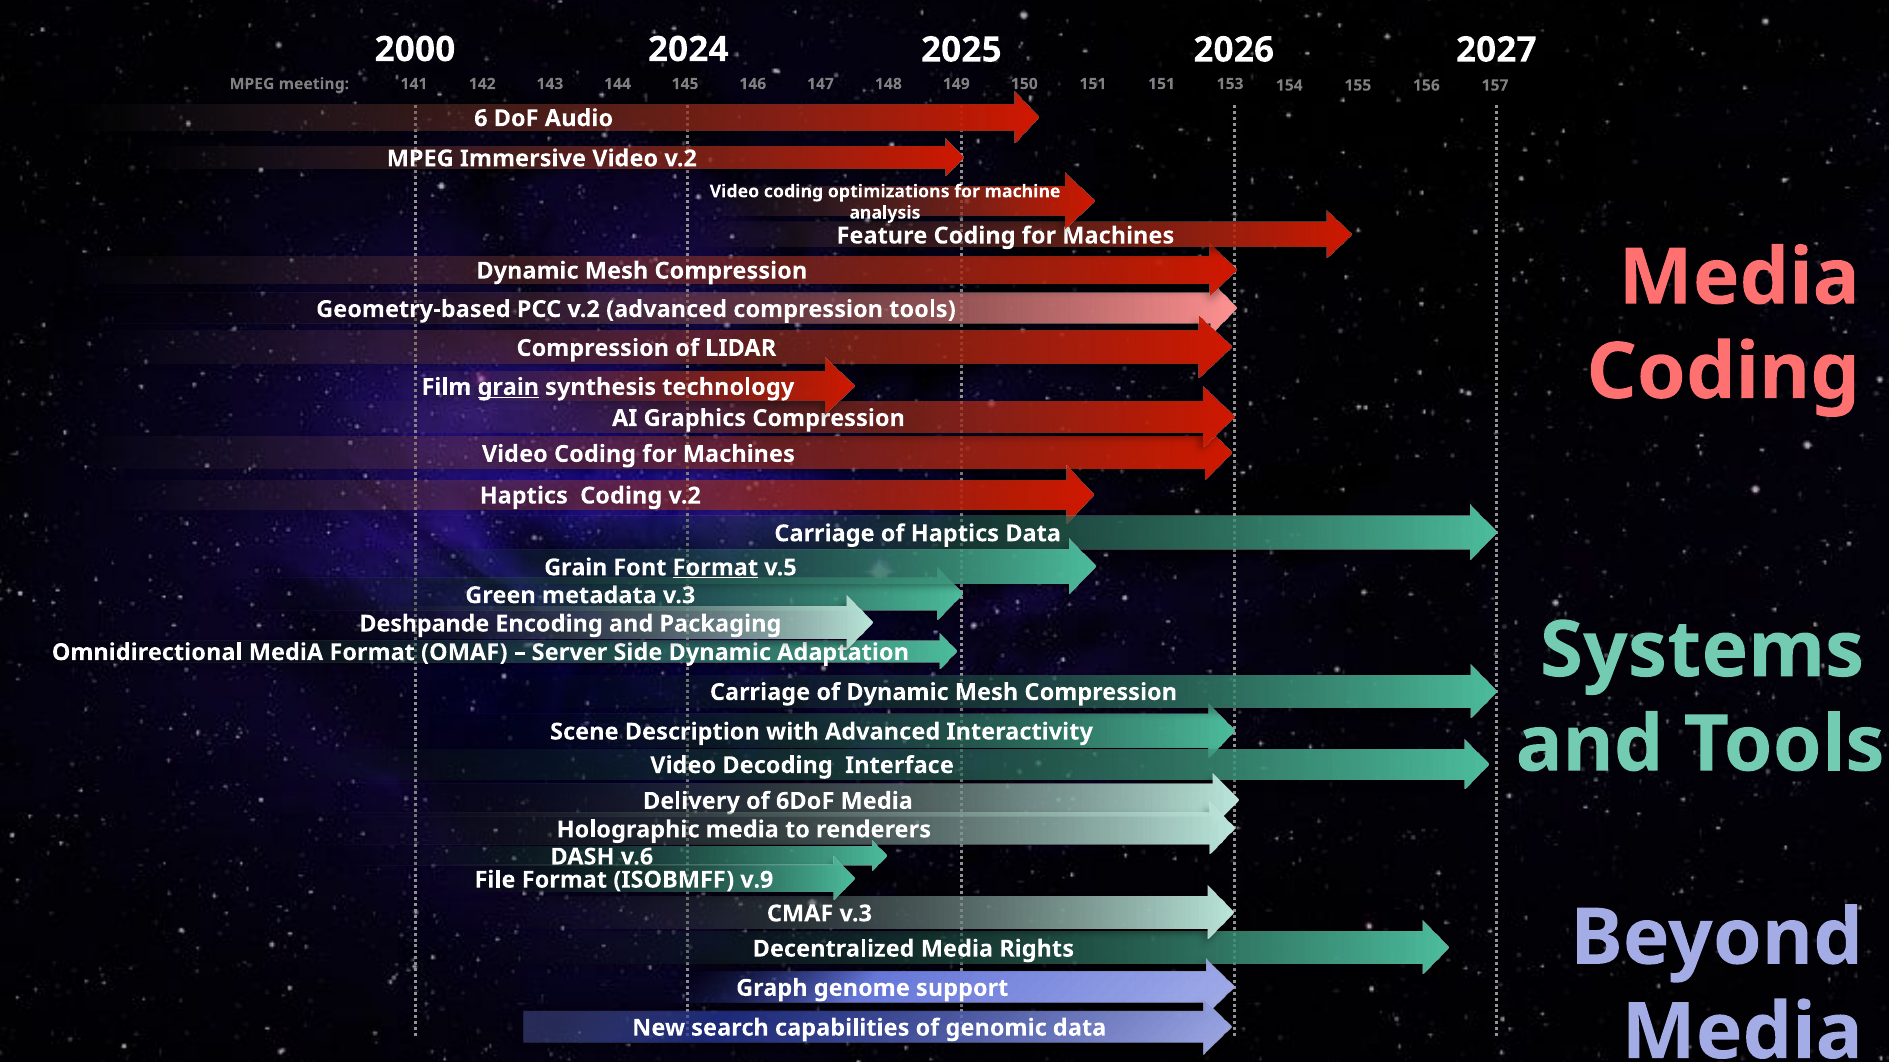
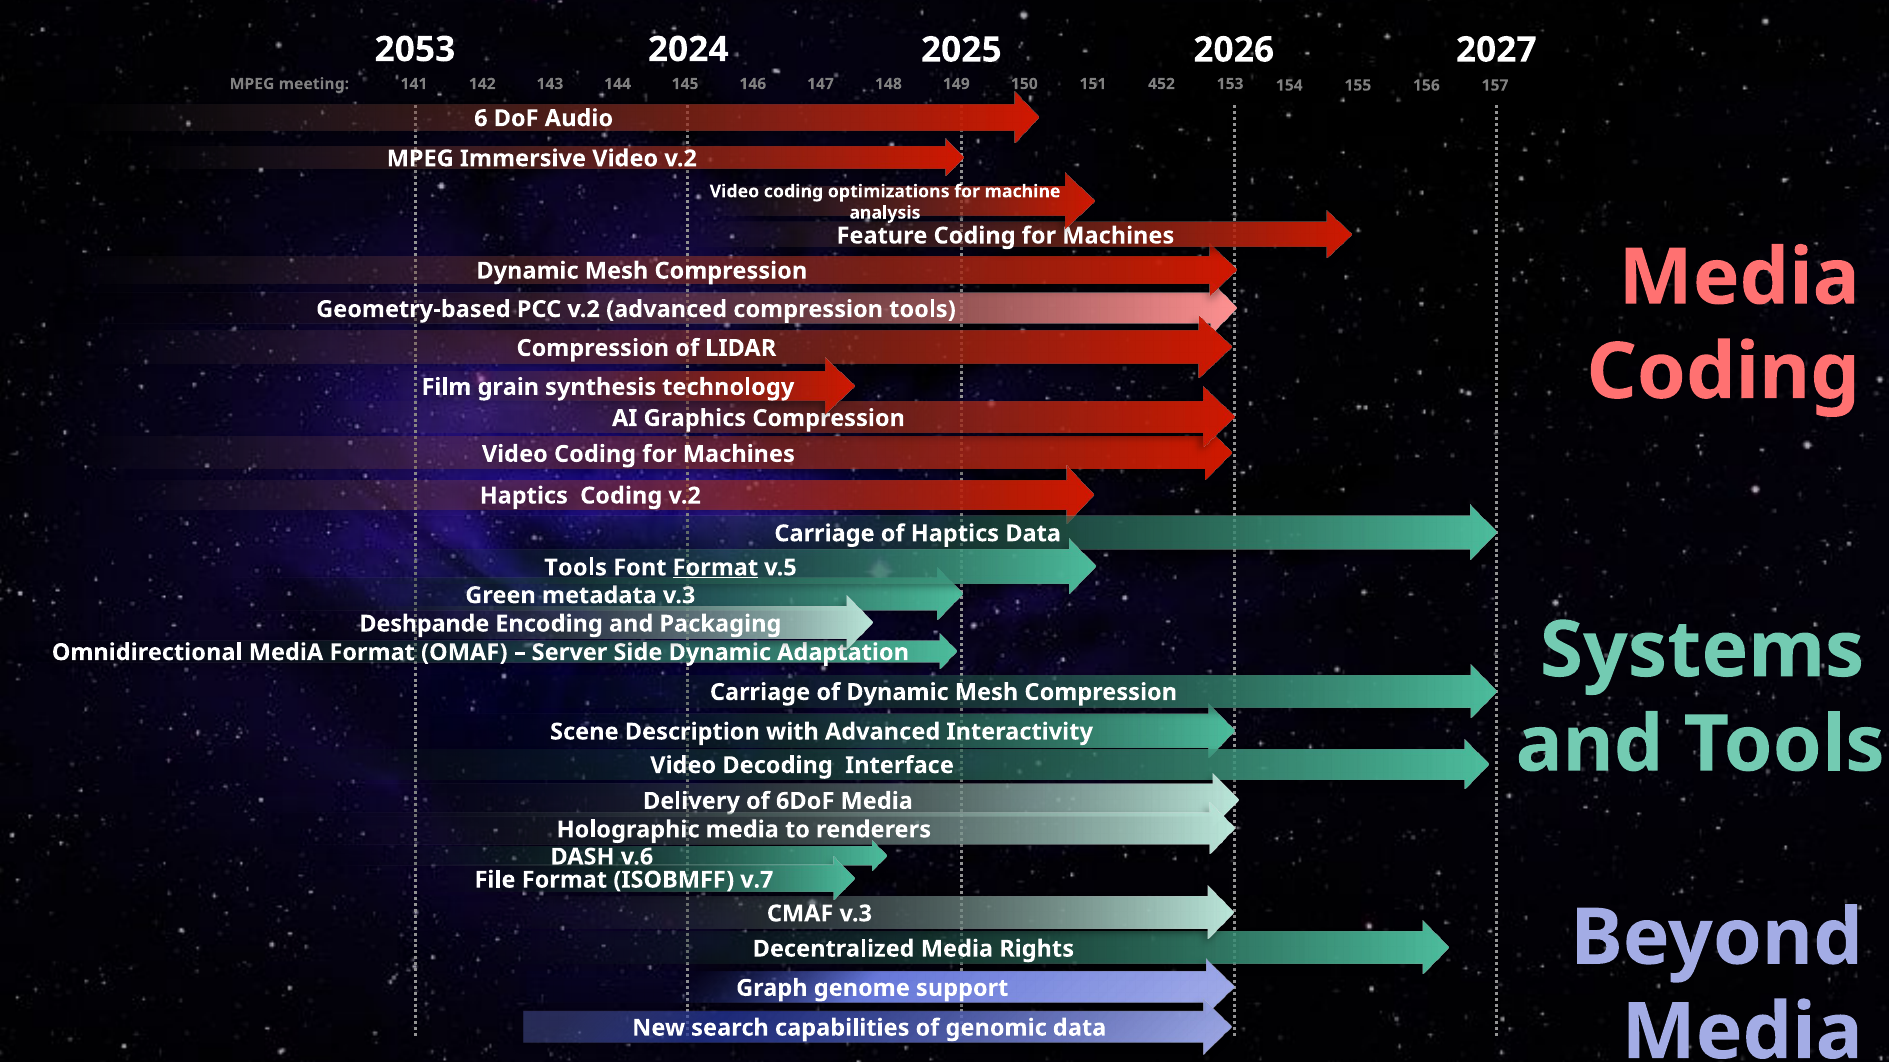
2000: 2000 -> 2053 (415, 49)
151 151: 151 -> 452 (1162, 84)
grain underline: present -> none (508, 387)
Grain: Grain -> Tools (576, 568)
v.9: v.9 -> v.7 (757, 880)
